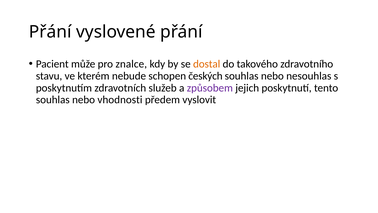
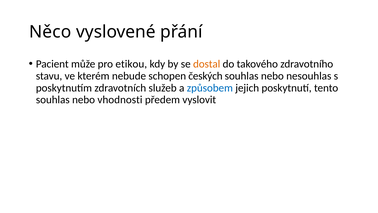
Přání: Přání -> Něco (50, 32)
znalce: znalce -> etikou (131, 64)
způsobem colour: purple -> blue (210, 88)
